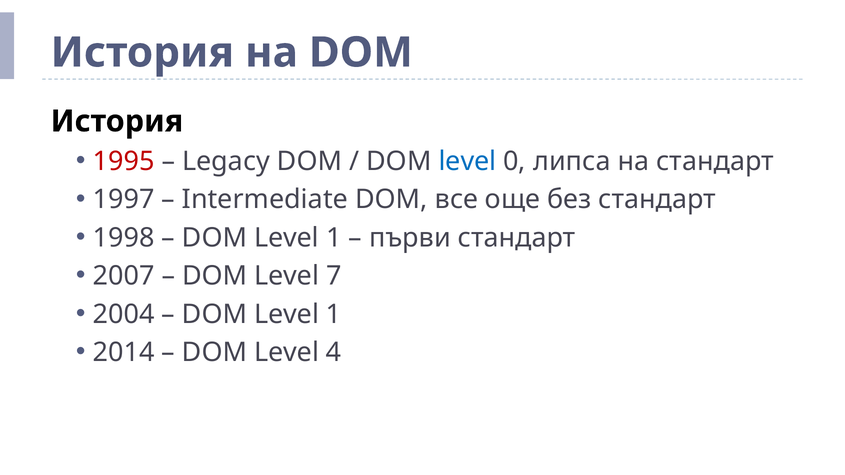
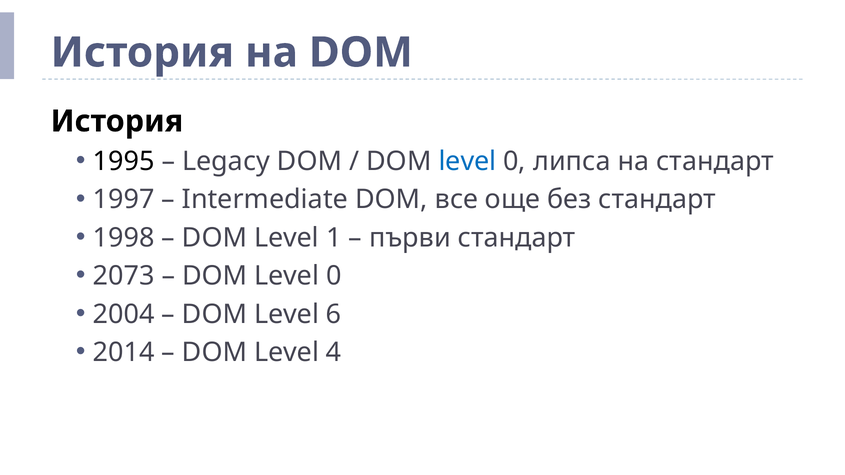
1995 colour: red -> black (124, 161)
2007: 2007 -> 2073 (124, 276)
7: 7 -> 0 (334, 276)
1: 1 -> 6 (334, 314)
